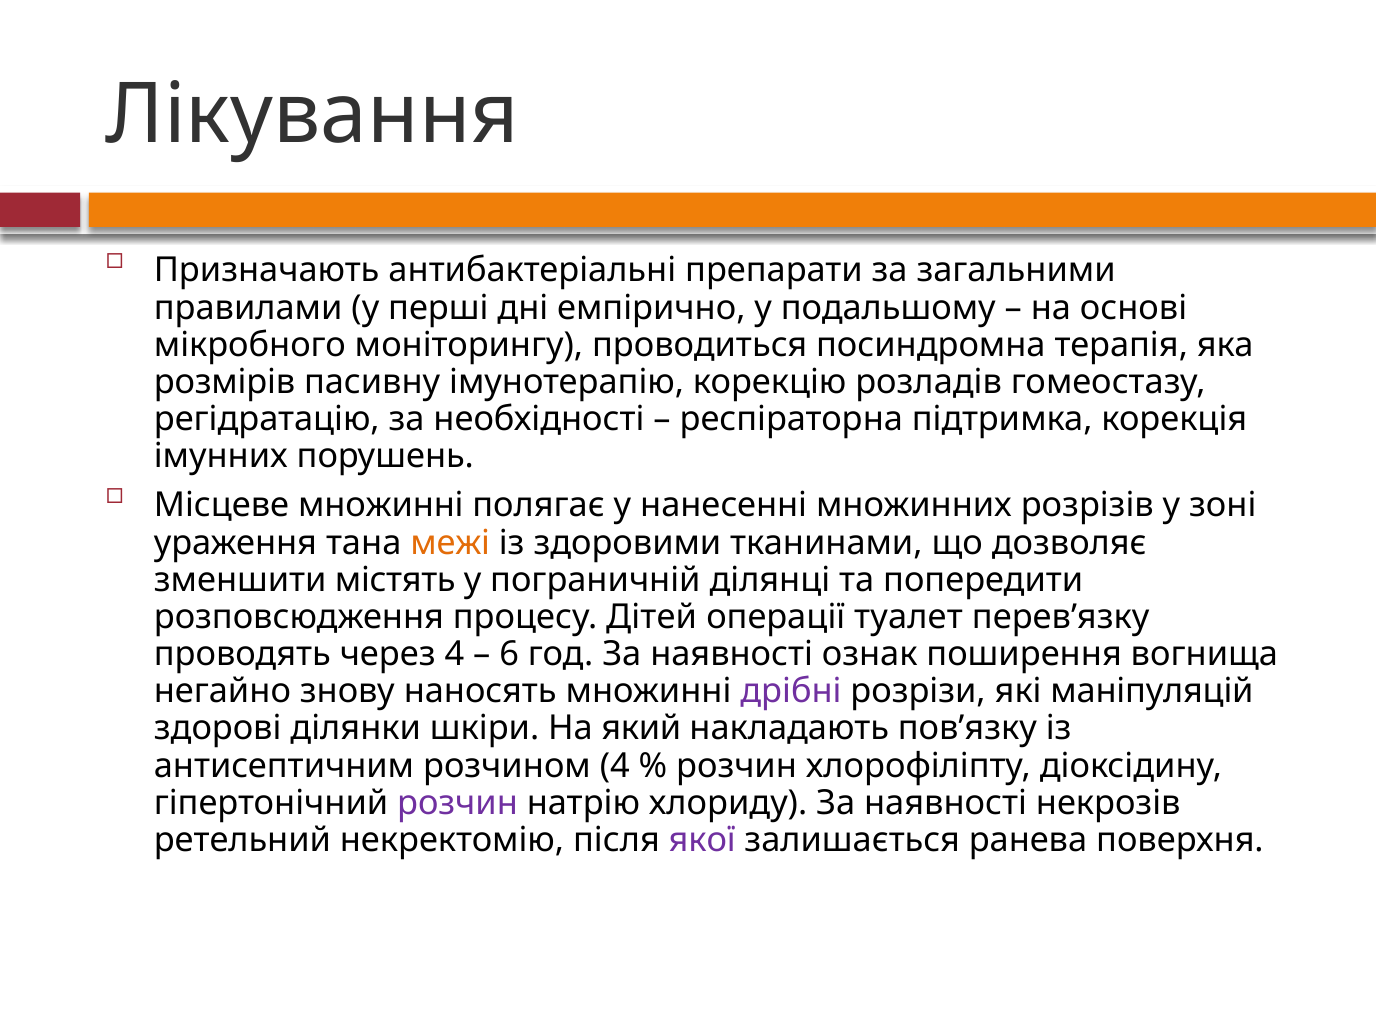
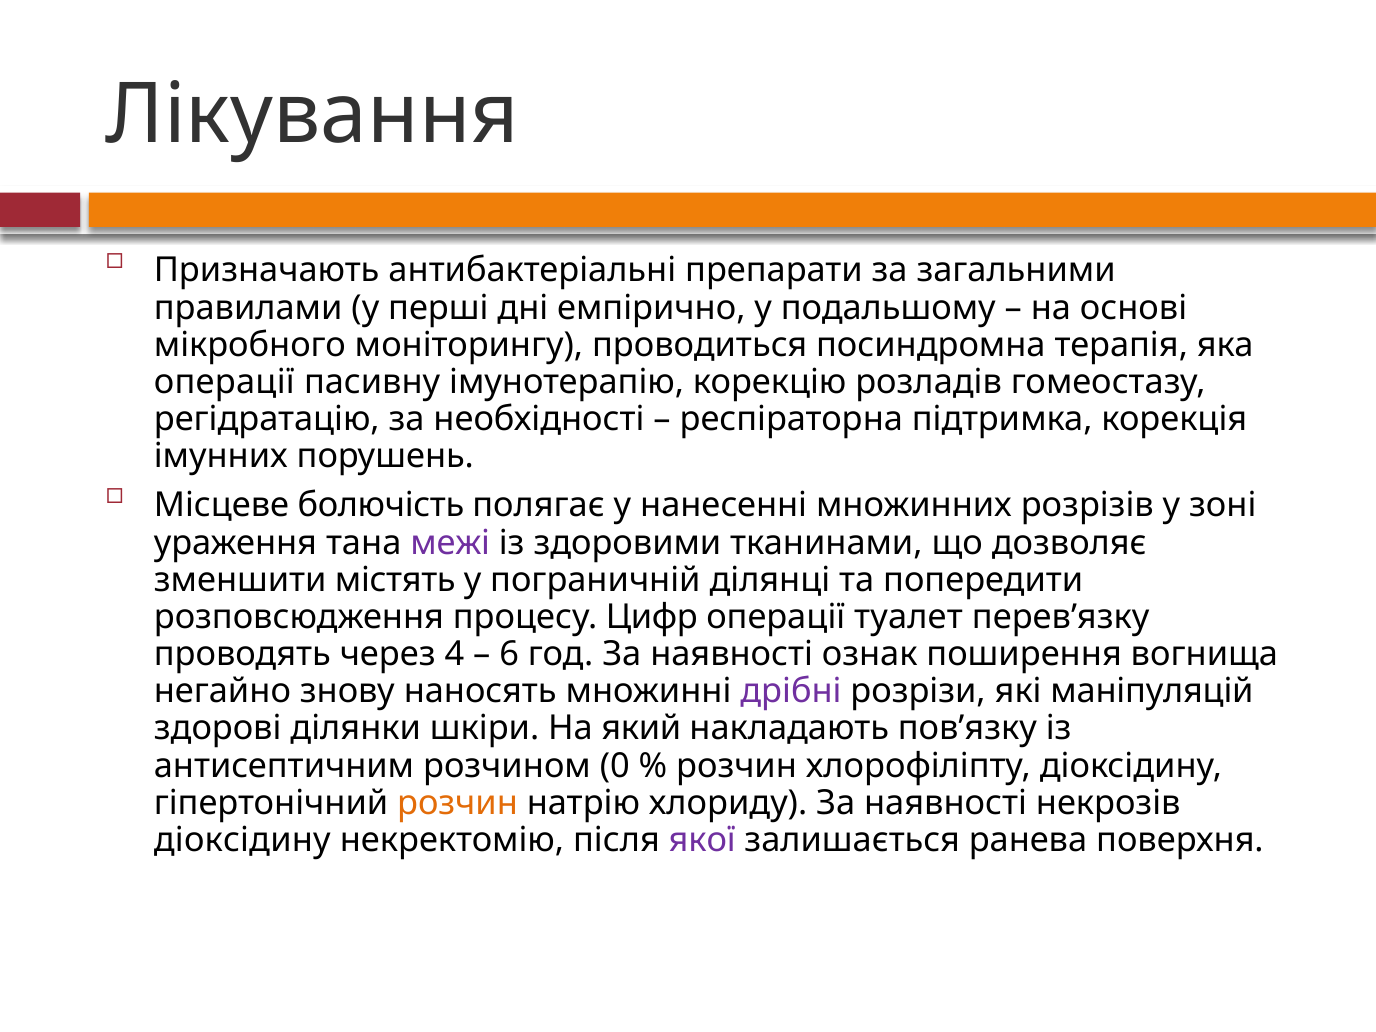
розмірів: розмірів -> операції (224, 382)
Місцеве множинні: множинні -> болючість (381, 506)
межі colour: orange -> purple (450, 543)
Дітей: Дітей -> Цифр (652, 617)
розчином 4: 4 -> 0 (615, 766)
розчин colour: purple -> orange (458, 803)
ретельний: ретельний -> діоксідину (242, 840)
